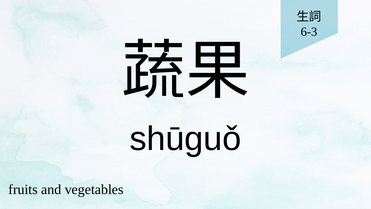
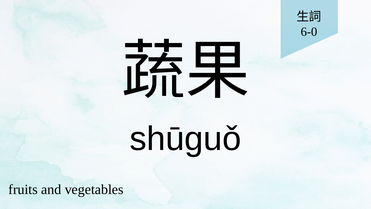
6-3: 6-3 -> 6-0 (309, 32)
